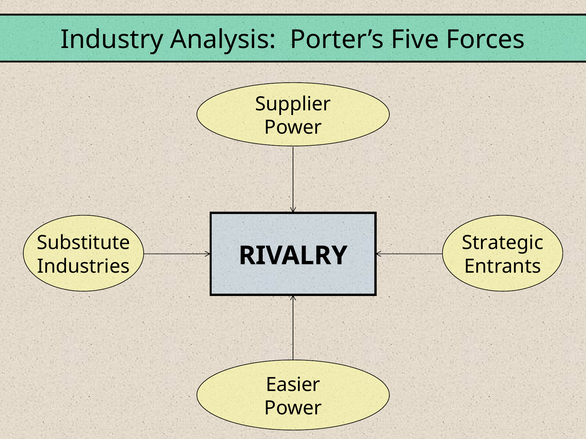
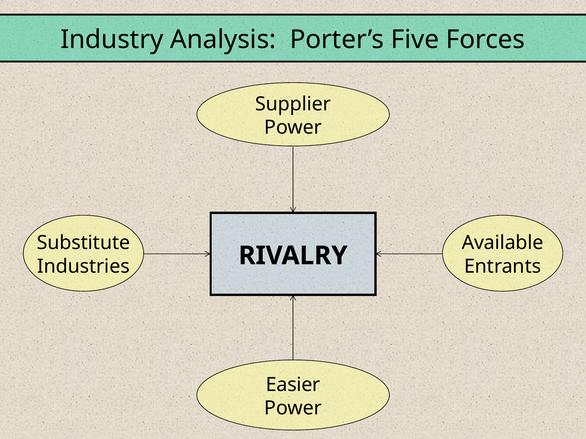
Strategic: Strategic -> Available (503, 243)
